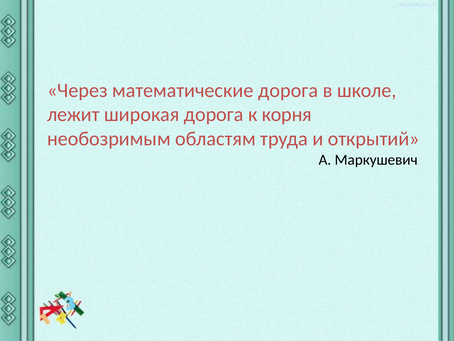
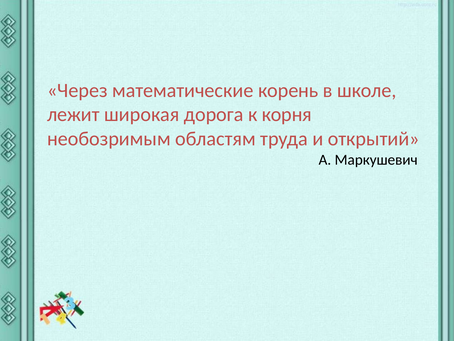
математические дорога: дорога -> корень (288, 90)
